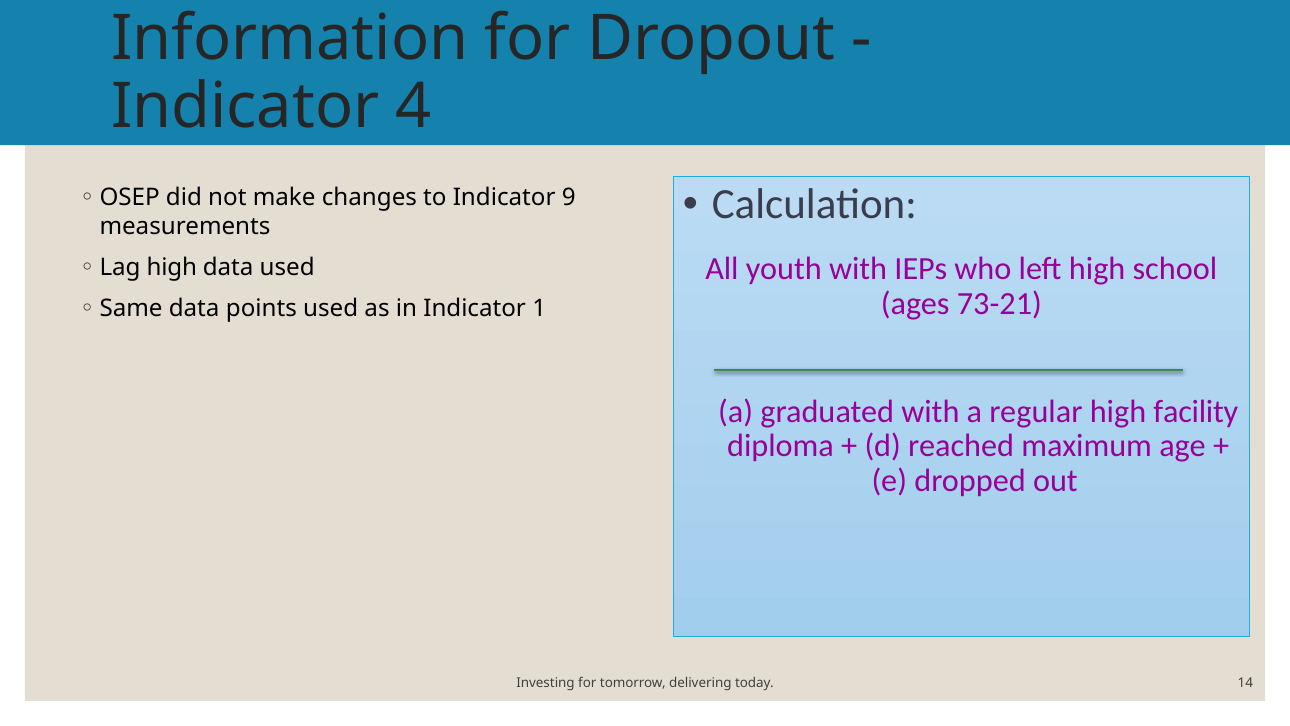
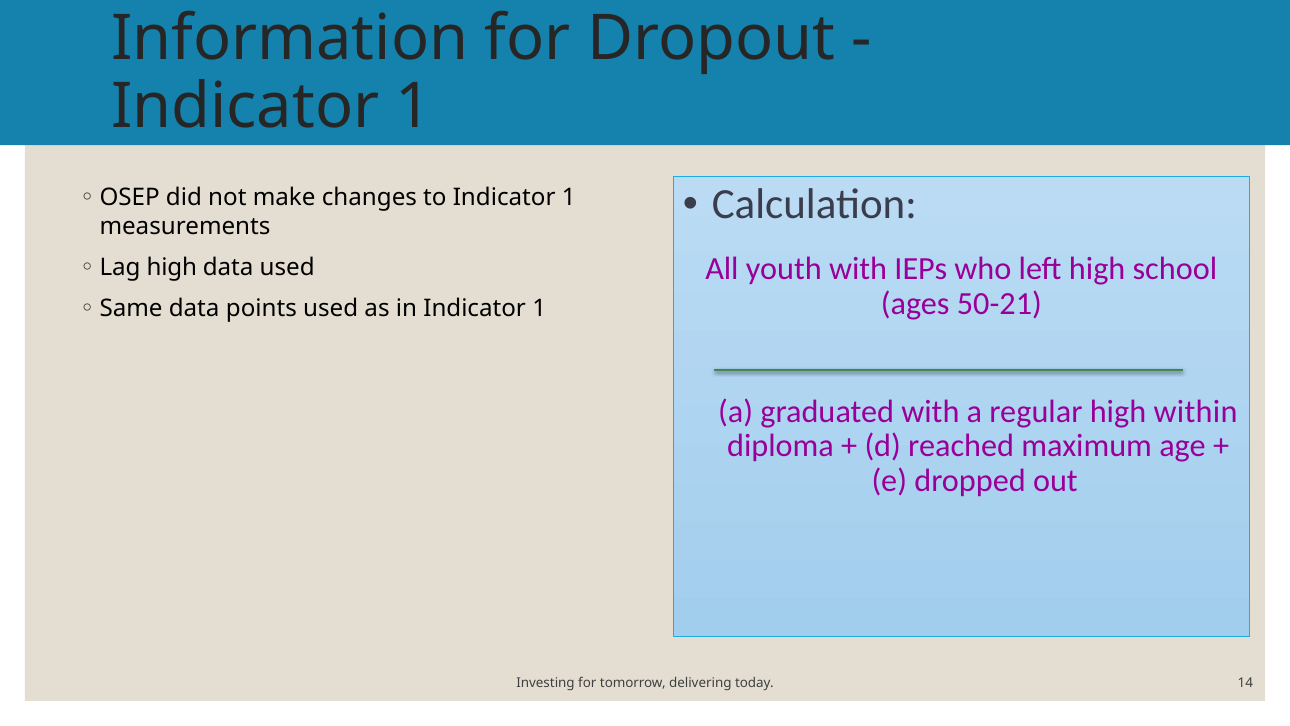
4: 4 -> 1 (414, 107)
to Indicator 9: 9 -> 1 (569, 198)
73-21: 73-21 -> 50-21 (999, 304)
facility: facility -> within (1196, 411)
